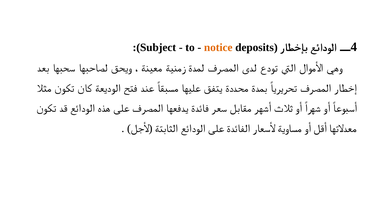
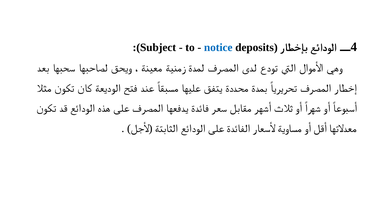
notice colour: orange -> blue (218, 47)
